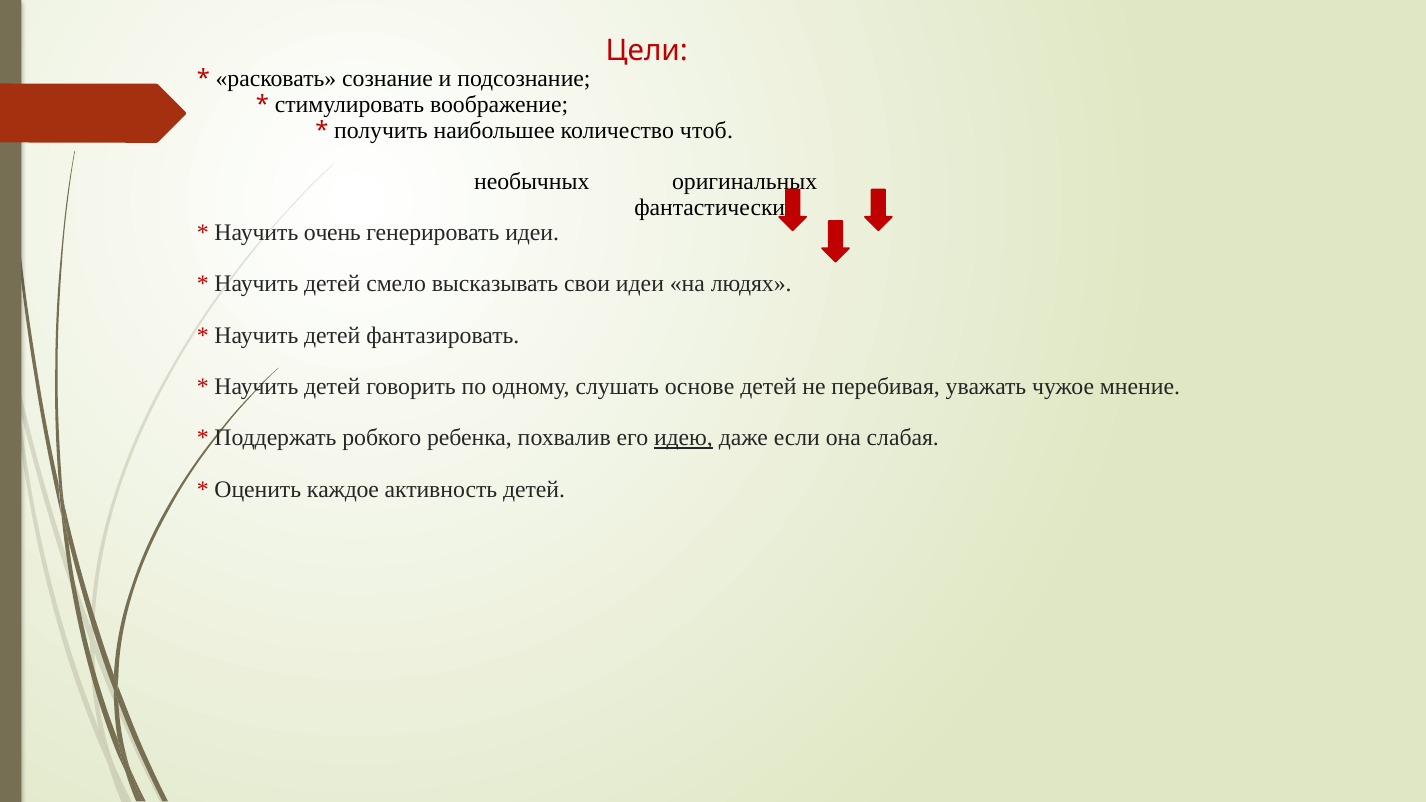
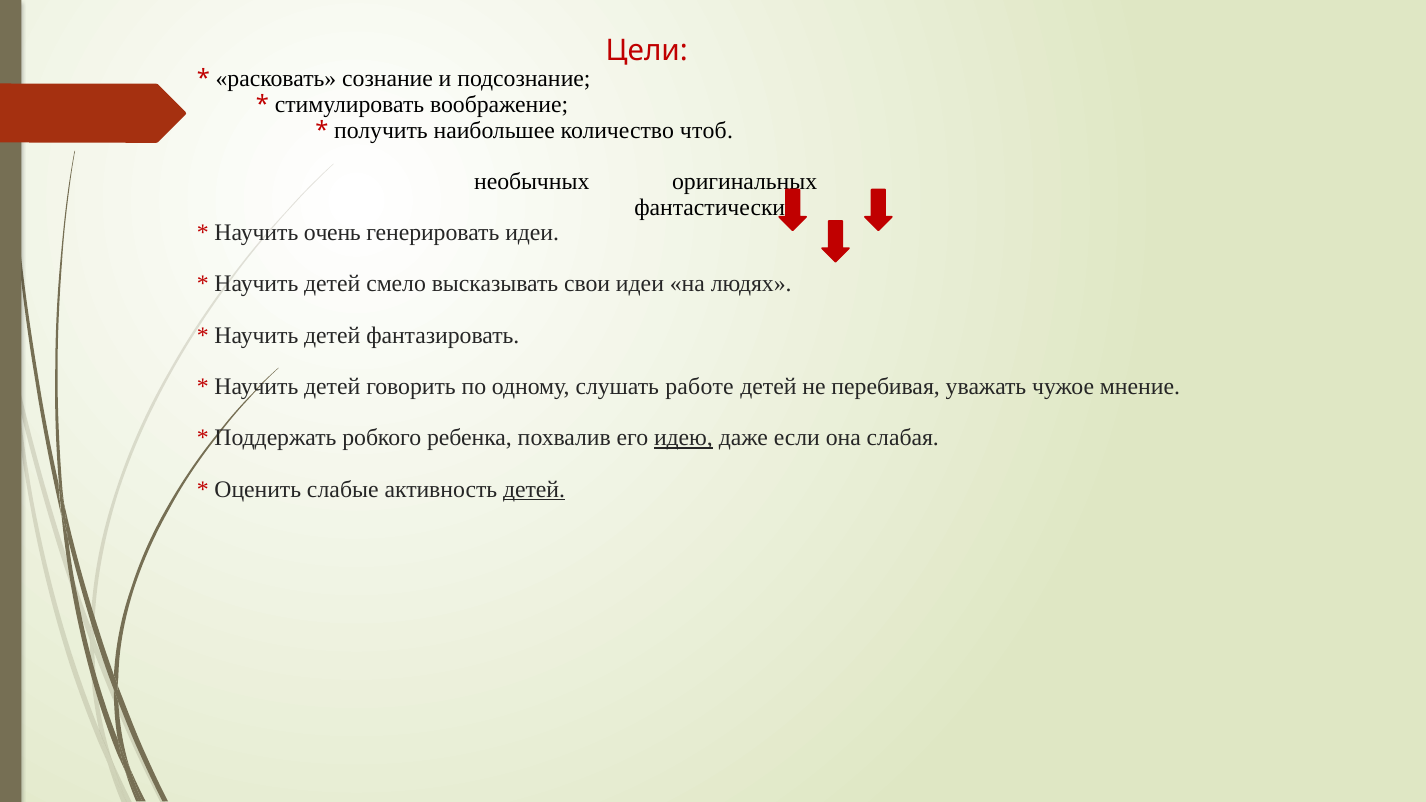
основе: основе -> работе (700, 387)
каждое: каждое -> слабые (343, 489)
детей underline: none -> present (534, 489)
